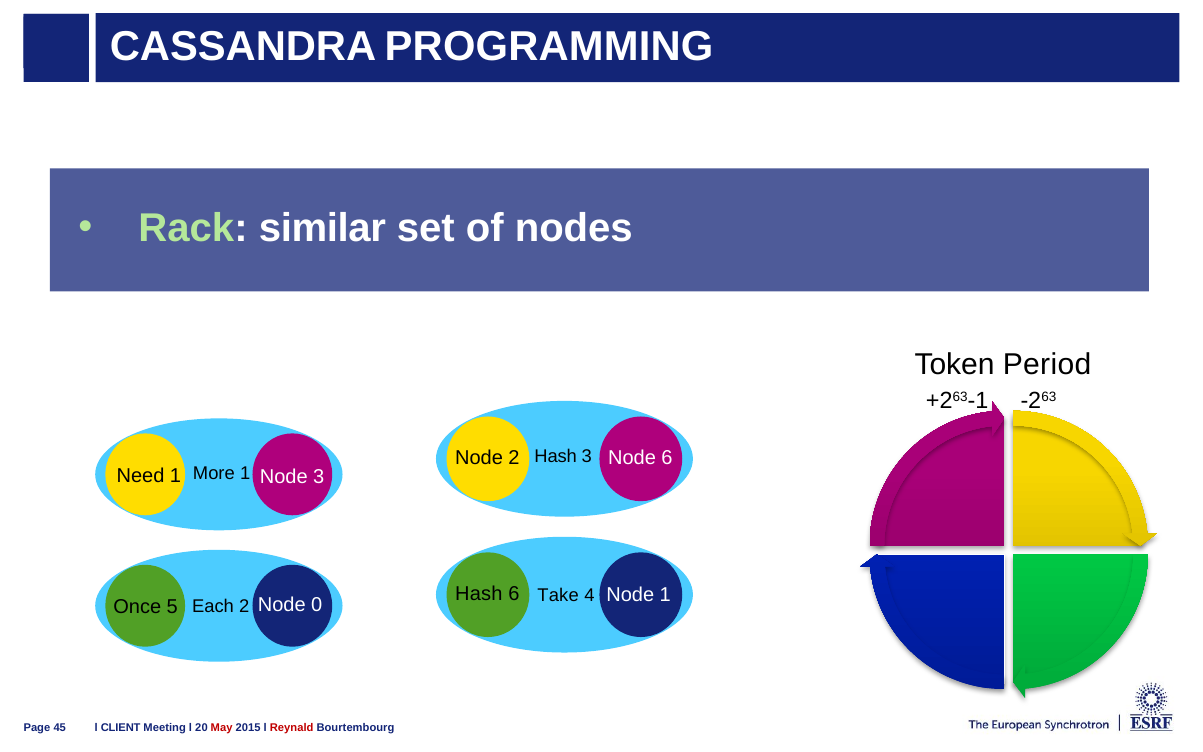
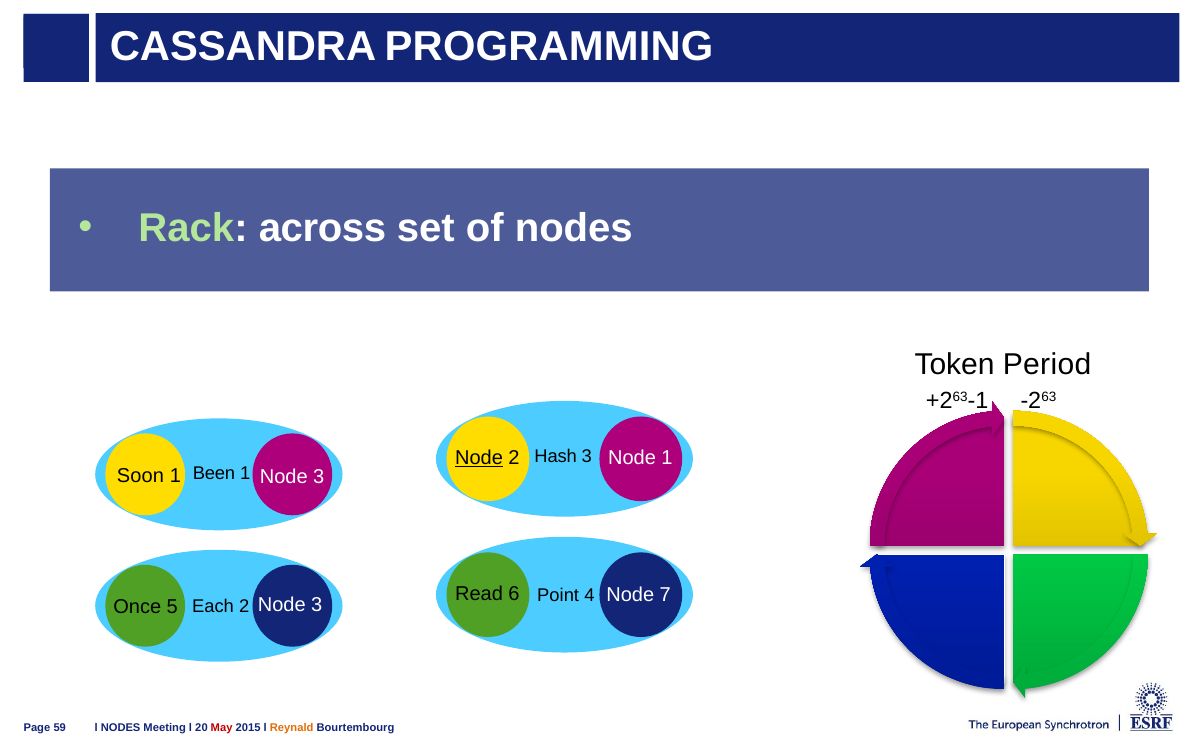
similar: similar -> across (322, 228)
Node underline: none -> present (479, 457)
Node 6: 6 -> 1 (667, 458)
More: More -> Been (214, 474)
Need: Need -> Soon (140, 475)
Hash: Hash -> Read (479, 593)
Node 1: 1 -> 7 (665, 595)
Take: Take -> Point (558, 596)
5 Node 0: 0 -> 3 (317, 605)
45: 45 -> 59 (60, 728)
l CLIENT: CLIENT -> NODES (121, 728)
Reynald colour: red -> orange (292, 728)
